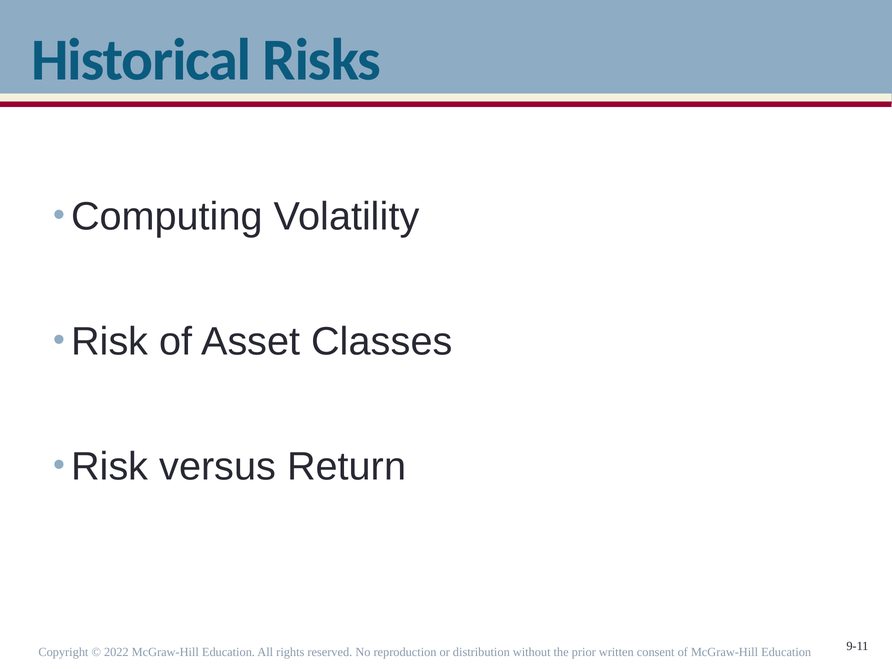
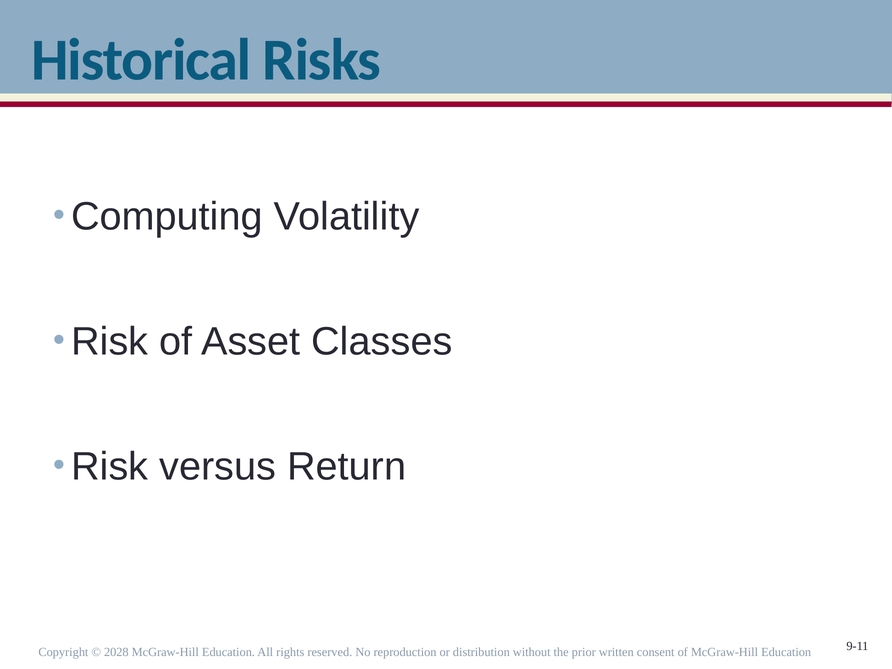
2022: 2022 -> 2028 (116, 652)
